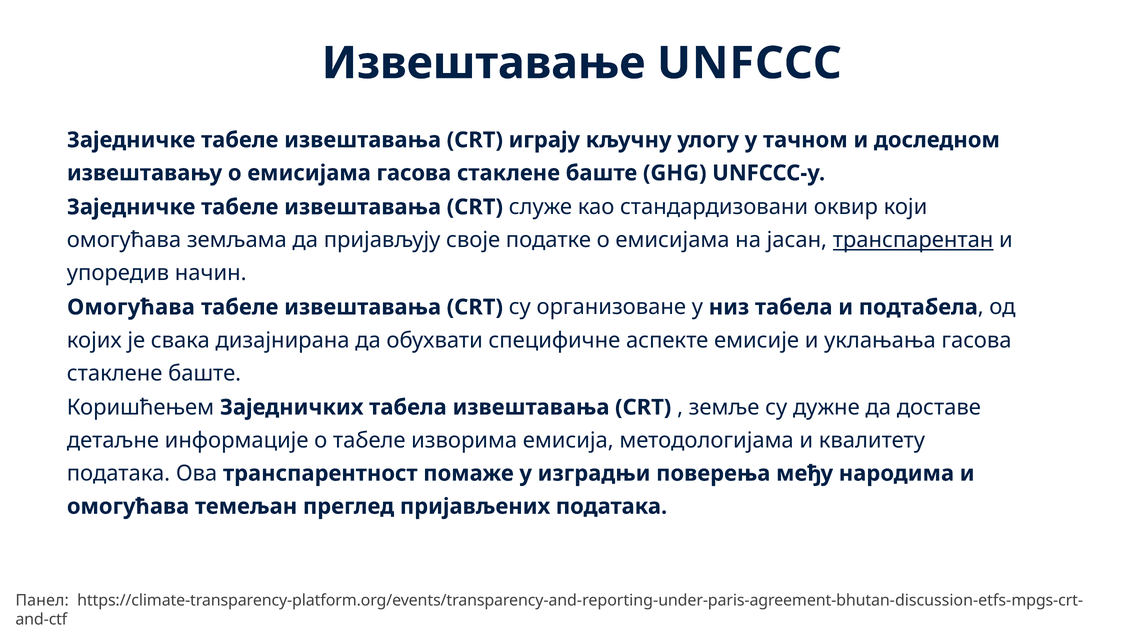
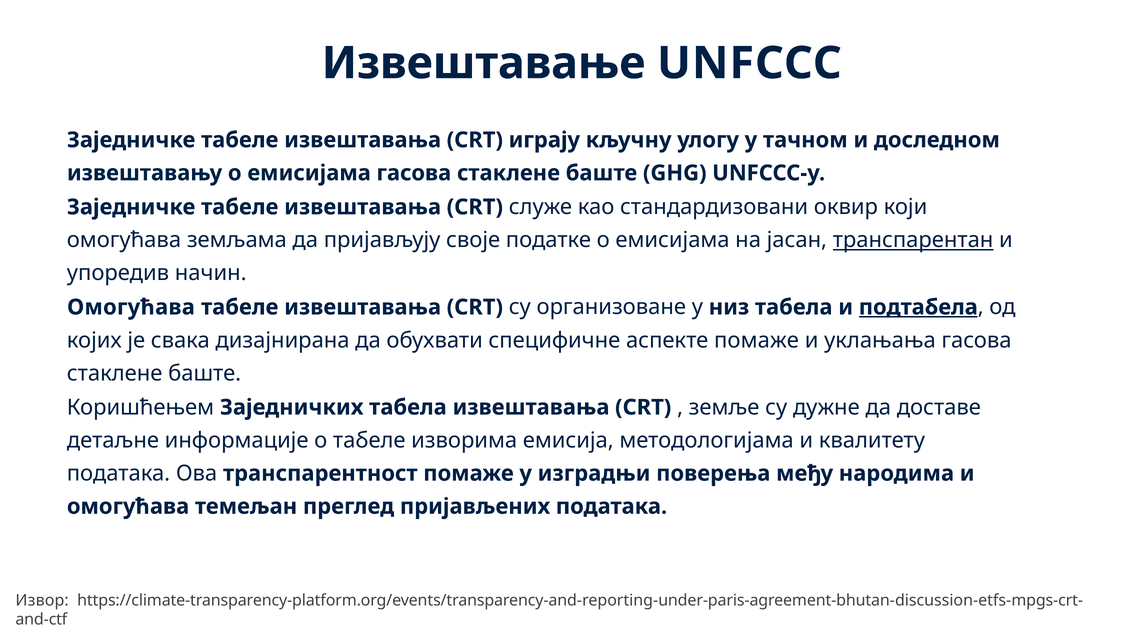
подтабела underline: none -> present (918, 307)
аспекте емисије: емисије -> помаже (756, 340)
Панел: Панел -> Извор (42, 600)
